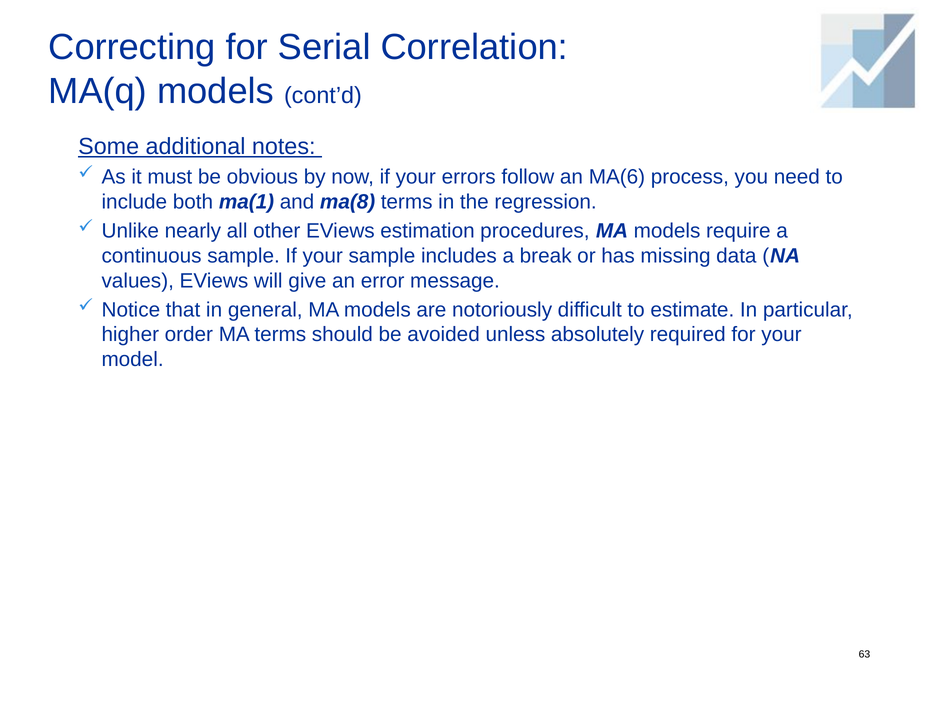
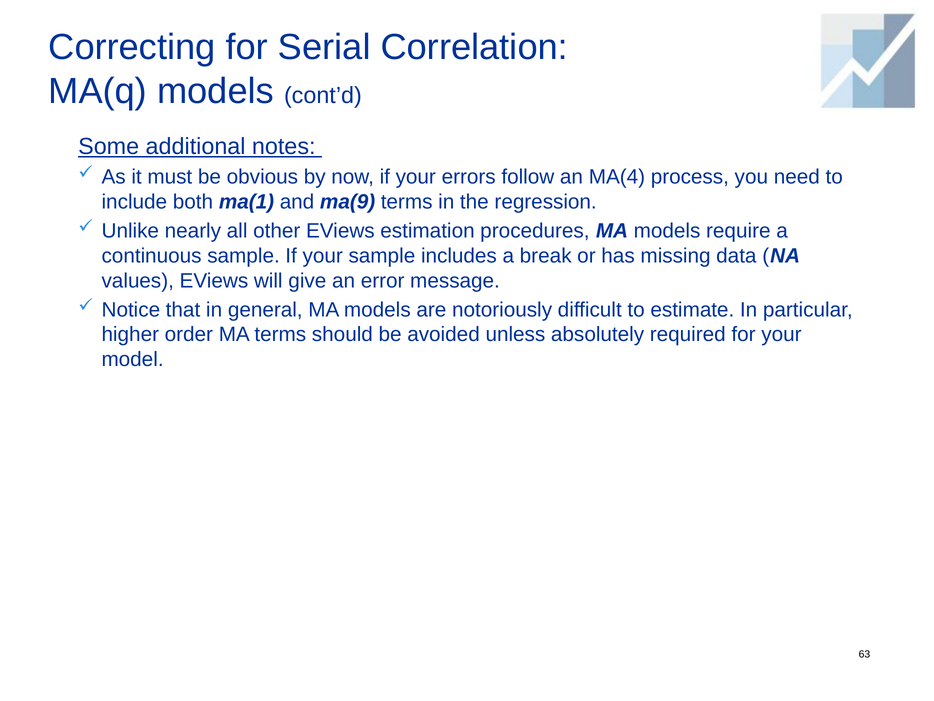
MA(6: MA(6 -> MA(4 (617, 177)
ma(8: ma(8 -> ma(9 (348, 202)
